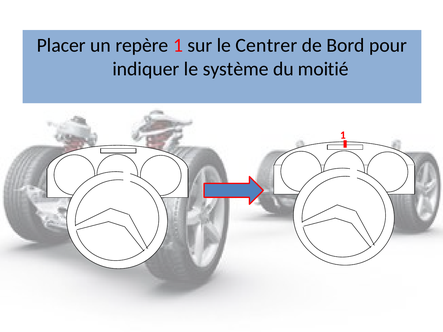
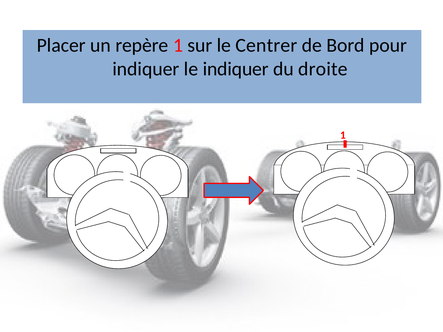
le système: système -> indiquer (236, 69)
moitié: moitié -> droite (323, 69)
